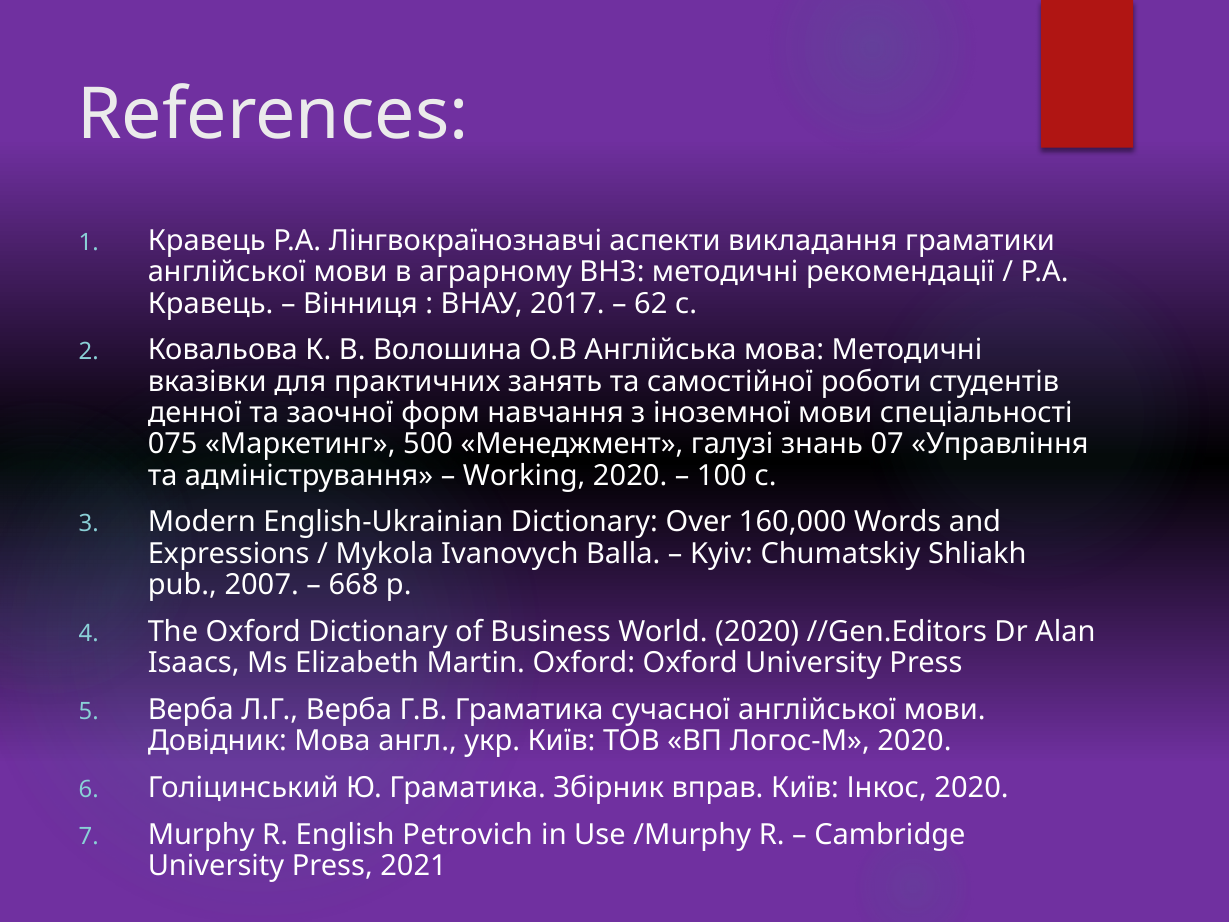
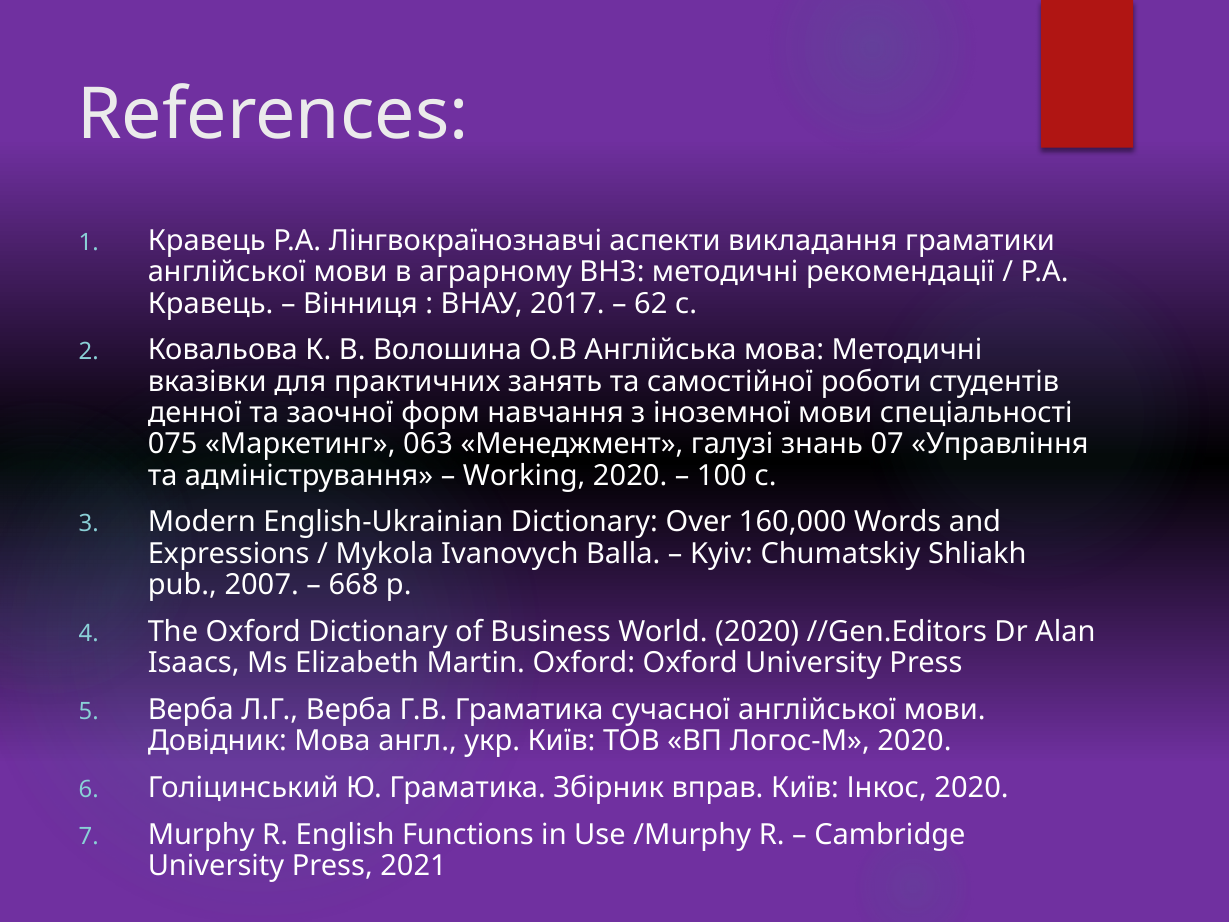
500: 500 -> 063 (428, 444)
Petrovich: Petrovich -> Functions (468, 834)
